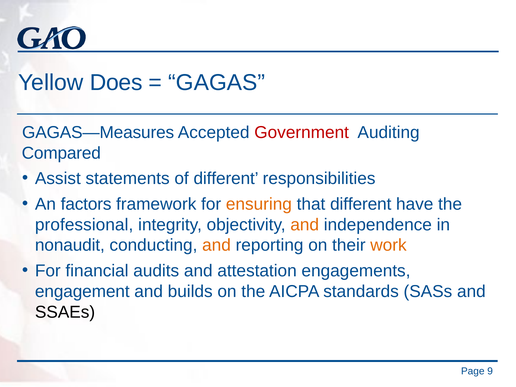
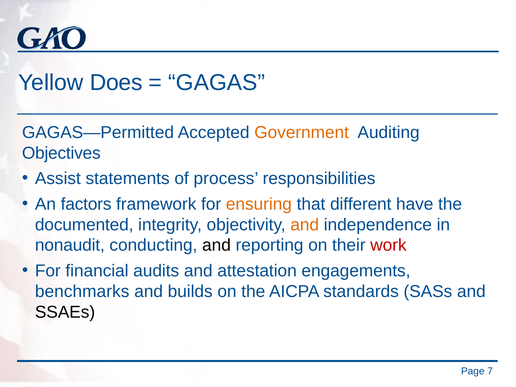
GAGAS—Measures: GAGAS—Measures -> GAGAS—Permitted (98, 132)
Government colour: red -> orange (302, 132)
Compared: Compared -> Objectives (61, 153)
of different: different -> process (226, 179)
professional: professional -> documented (84, 225)
and colour: orange -> black (216, 245)
work colour: orange -> red (388, 245)
engagement: engagement -> benchmarks (82, 291)
9: 9 -> 7 (490, 371)
